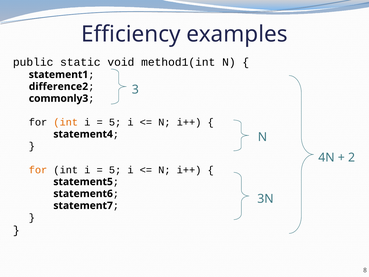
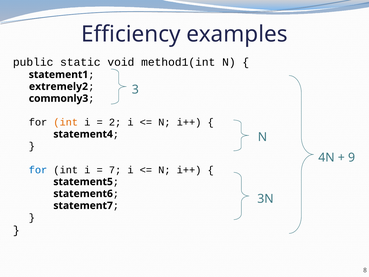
difference2: difference2 -> extremely2 (58, 86)
5: 5 -> 2 (115, 122)
2: 2 -> 9 (352, 157)
for colour: orange -> blue (38, 170)
5: 5 -> 7 (115, 170)
